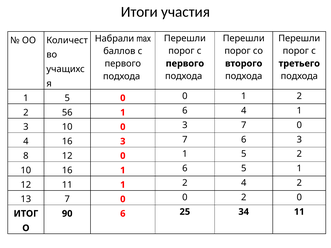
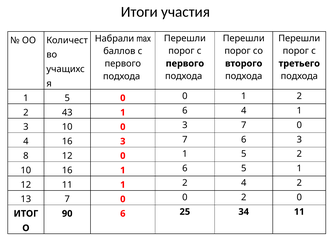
56: 56 -> 43 (67, 113)
